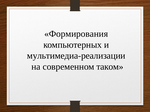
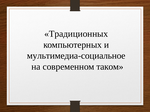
Формирования: Формирования -> Традиционных (76, 34)
мультимедиа-реализации: мультимедиа-реализации -> мультимедиа-социальное (76, 56)
